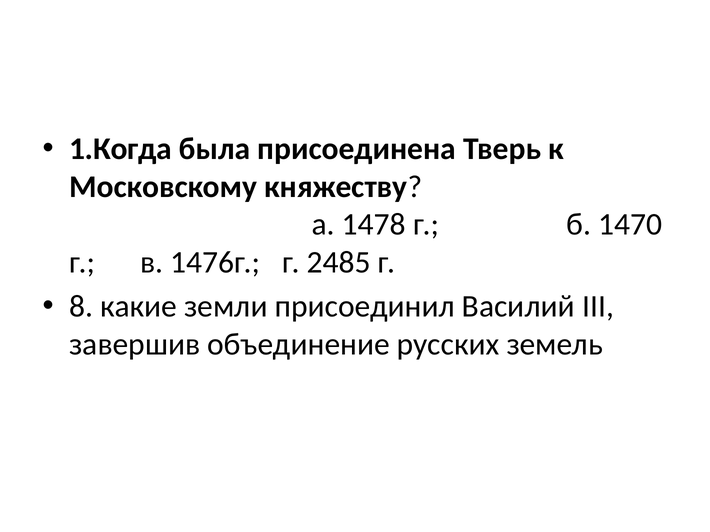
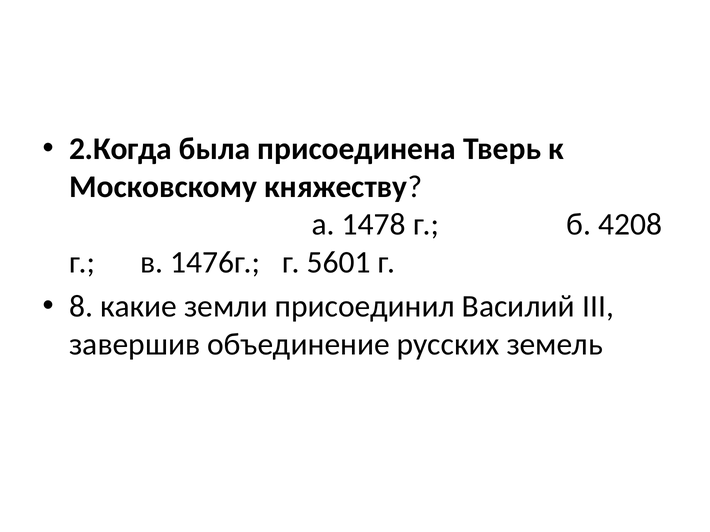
1.Когда: 1.Когда -> 2.Когда (121, 149)
1470: 1470 -> 4208 (630, 225)
2485: 2485 -> 5601 (339, 263)
